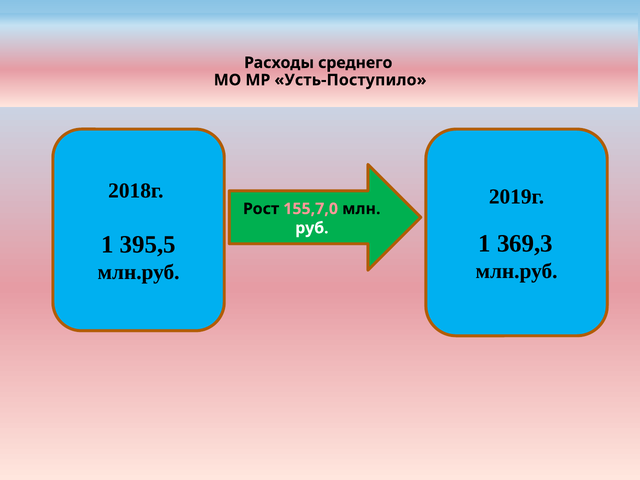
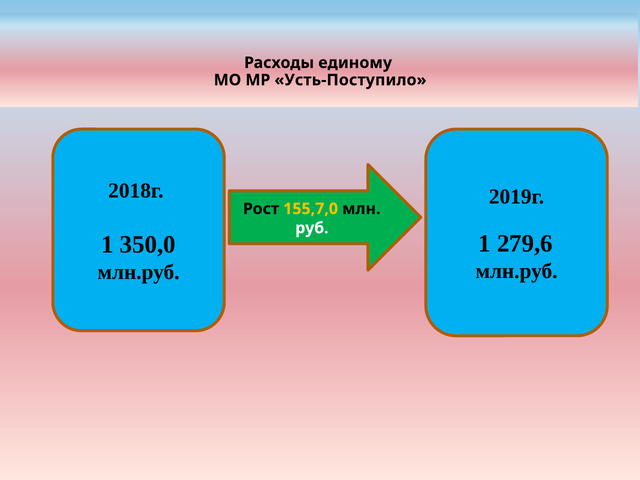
среднего: среднего -> единому (355, 63)
155,7,0 colour: pink -> yellow (311, 209)
369,3: 369,3 -> 279,6 (525, 244)
395,5: 395,5 -> 350,0 (148, 244)
